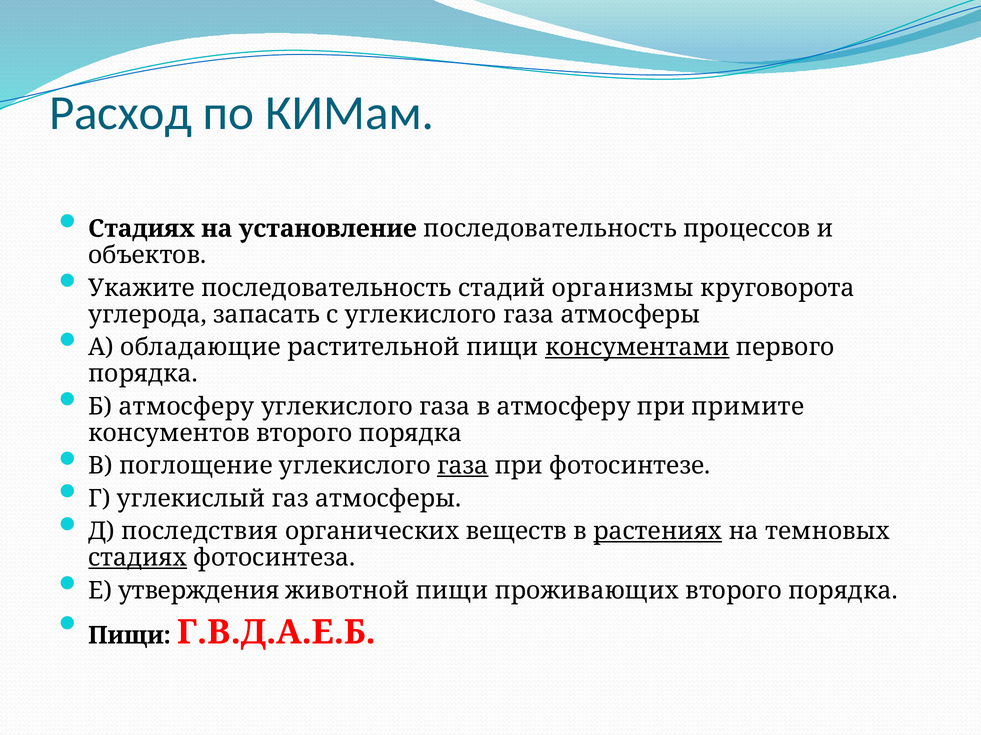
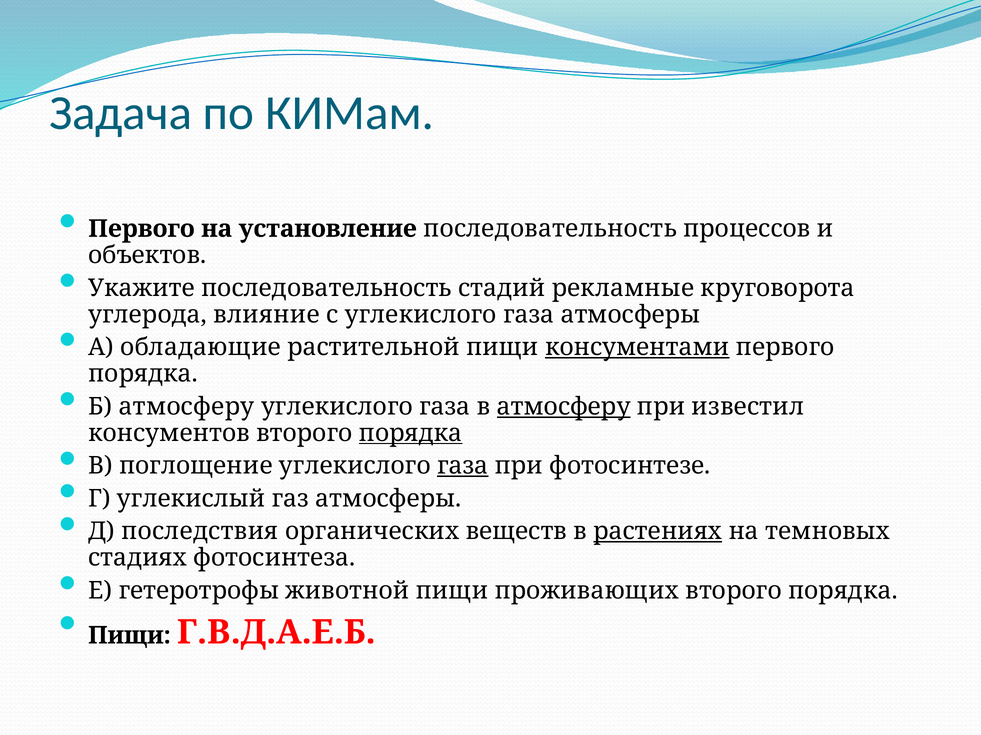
Расход: Расход -> Задача (121, 113)
Стадиях: Стадиях -> Первого (142, 229)
организмы: организмы -> рекламные (623, 288)
запасать: запасать -> влияние (267, 315)
атмосферу underline: none -> present (564, 407)
примите: примите -> известил (748, 407)
порядка underline: none -> present (411, 433)
стадиях underline: present -> none (138, 558)
утверждения: утверждения -> гетеротрофы (199, 591)
